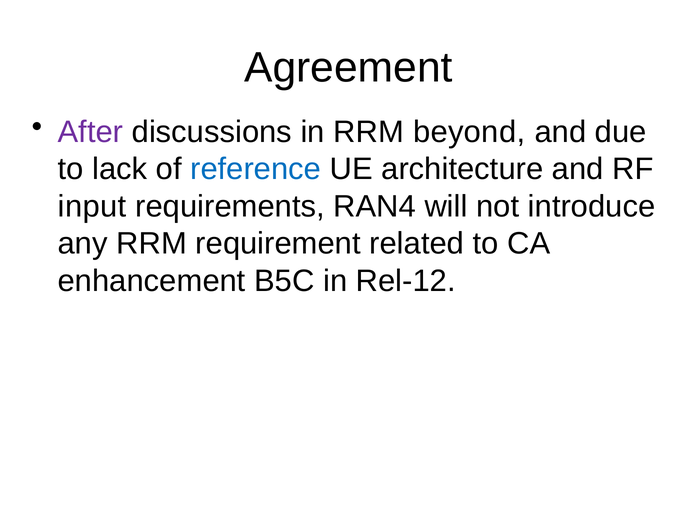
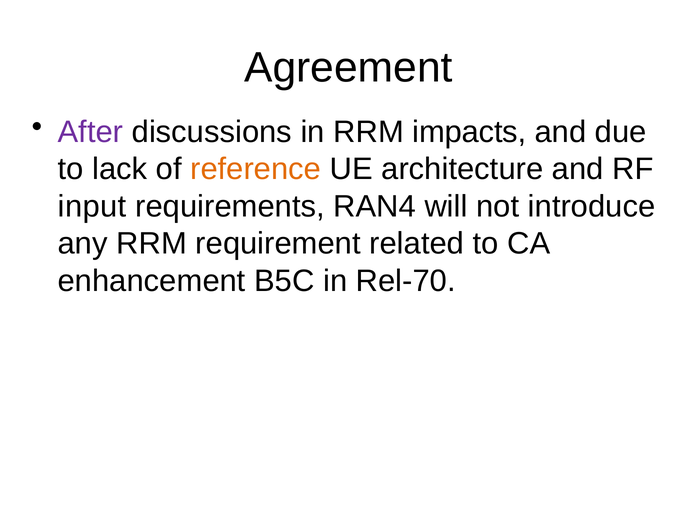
beyond: beyond -> impacts (469, 132)
reference colour: blue -> orange (256, 169)
Rel-12: Rel-12 -> Rel-70 (406, 281)
